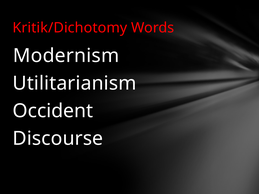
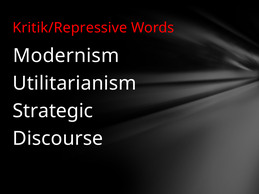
Kritik/Dichotomy: Kritik/Dichotomy -> Kritik/Repressive (70, 28)
Occident: Occident -> Strategic (53, 111)
